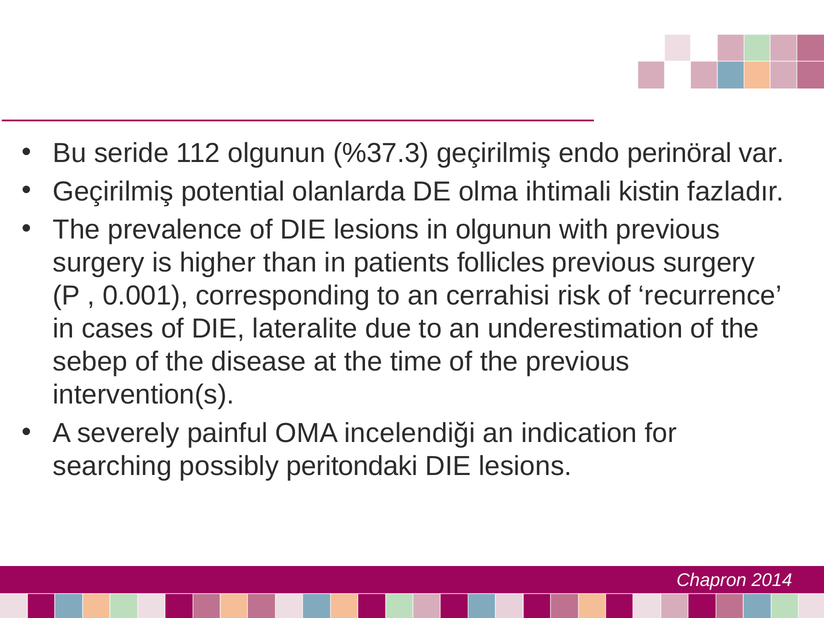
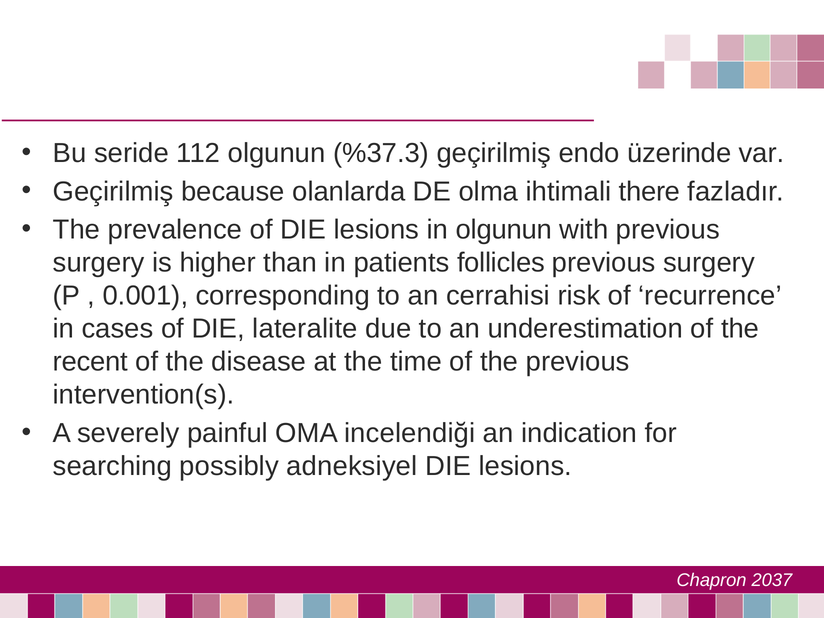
perinöral: perinöral -> üzerinde (679, 153)
potential: potential -> because (233, 191)
kistin: kistin -> there (650, 191)
sebep: sebep -> recent (90, 362)
peritondaki: peritondaki -> adneksiyel (352, 466)
2014: 2014 -> 2037 (772, 580)
